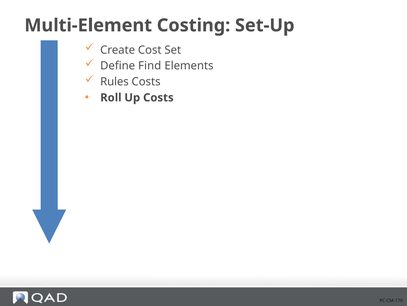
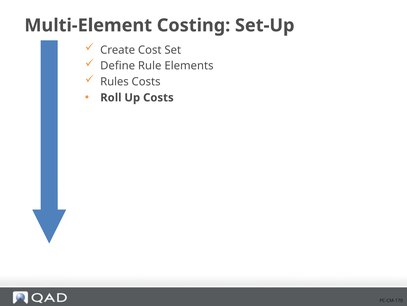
Find: Find -> Rule (150, 66)
